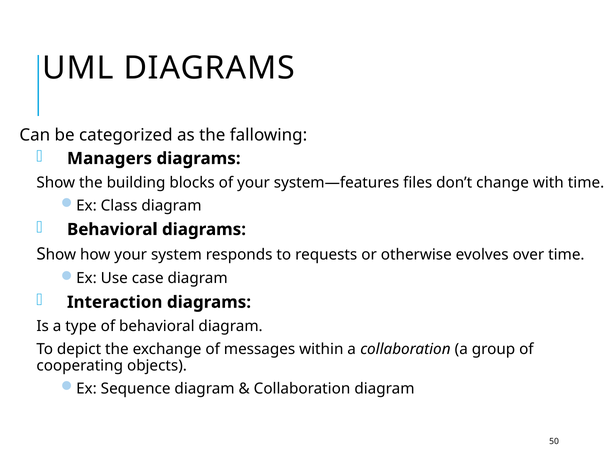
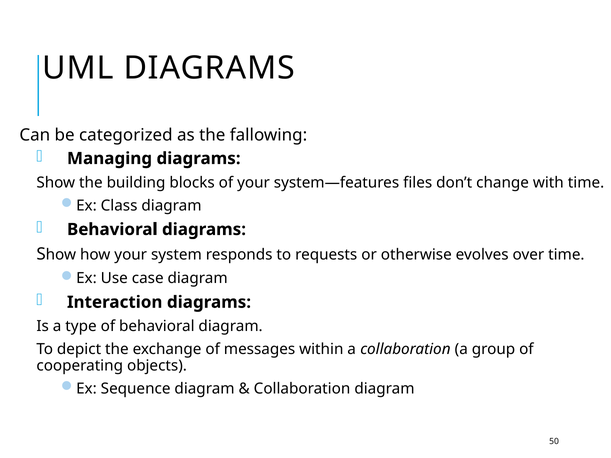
Managers: Managers -> Managing (110, 159)
